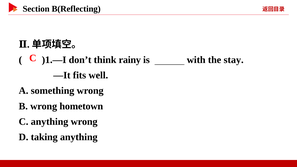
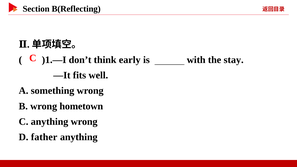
rainy: rainy -> early (130, 60)
taking: taking -> father (44, 137)
